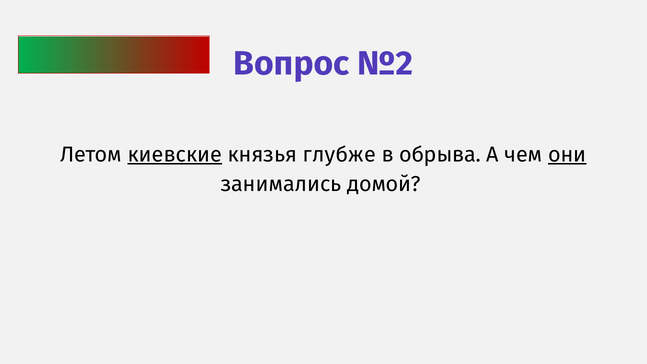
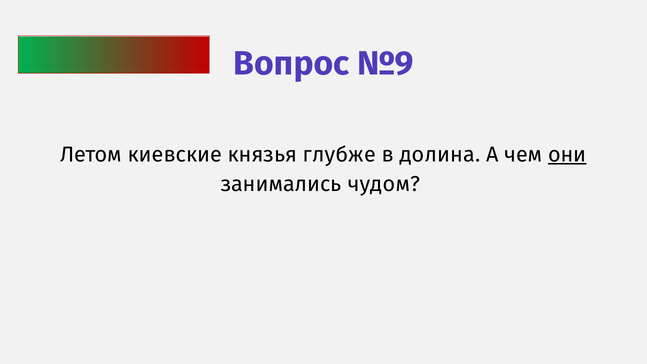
№2: №2 -> №9 (385, 64)
киевские underline: present -> none (175, 154)
обрыва: обрыва -> долина (440, 154)
домой: домой -> чудом (384, 184)
